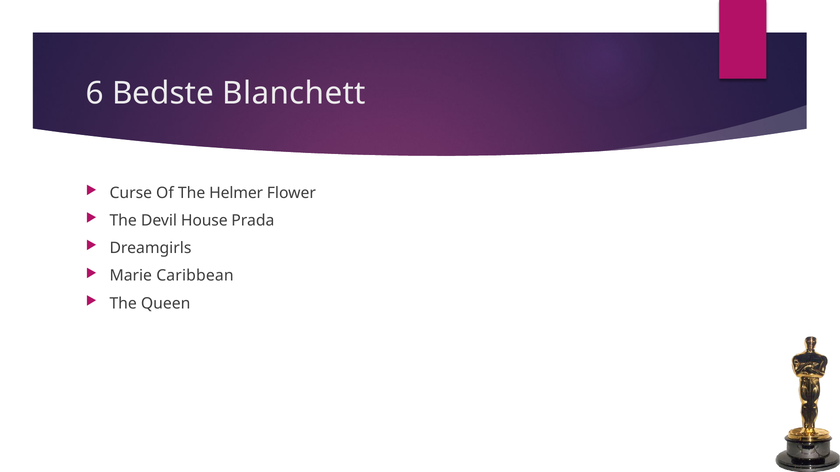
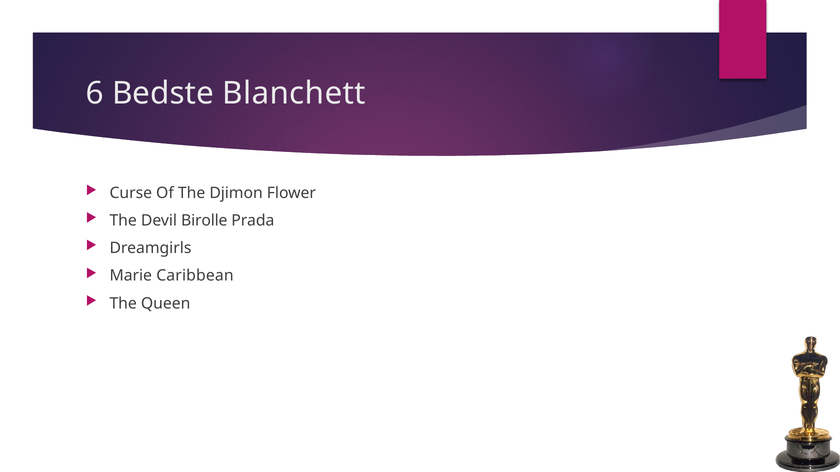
Helmer: Helmer -> Djimon (236, 193)
House: House -> Birolle (204, 221)
